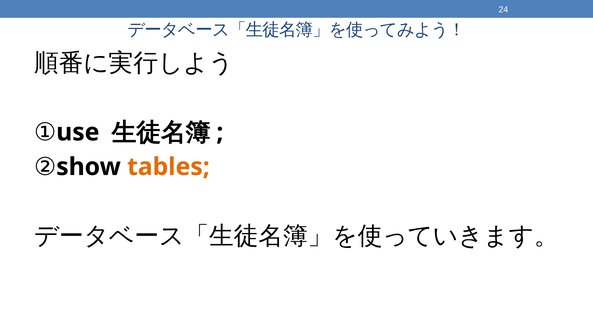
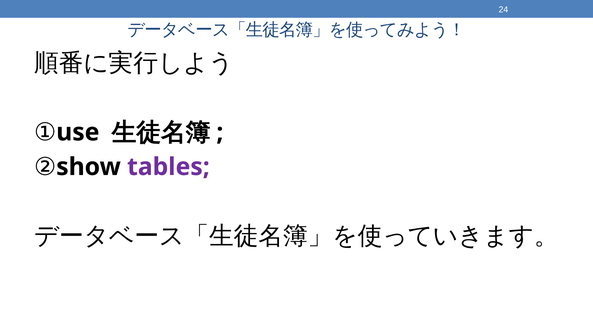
tables colour: orange -> purple (168, 167)
